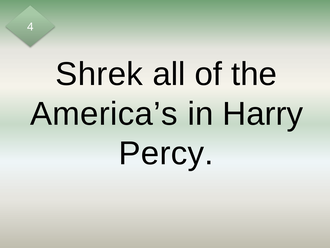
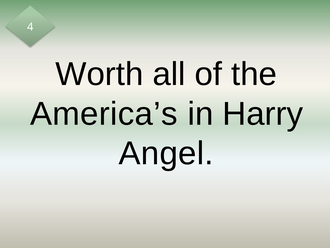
Shrek: Shrek -> Worth (99, 74)
Percy: Percy -> Angel (166, 153)
